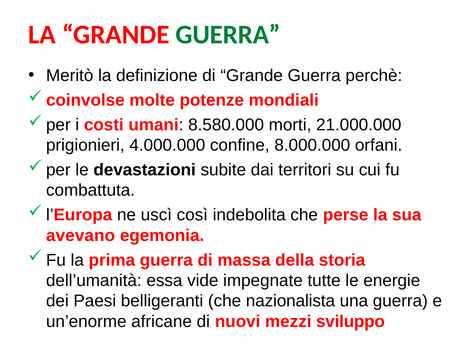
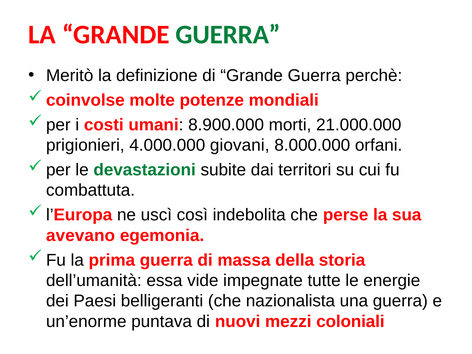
8.580.000: 8.580.000 -> 8.900.000 (226, 125)
confine: confine -> giovani (240, 145)
devastazioni colour: black -> green (145, 170)
africane: africane -> puntava (162, 321)
sviluppo: sviluppo -> coloniali (350, 321)
